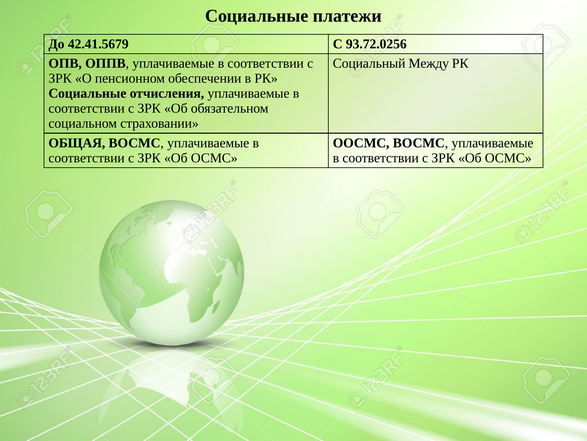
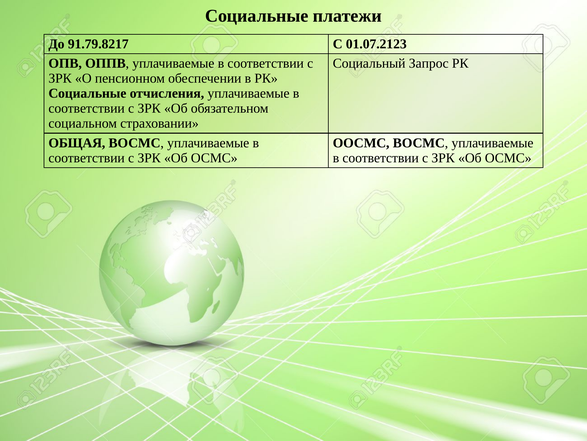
42.41.5679: 42.41.5679 -> 91.79.8217 (98, 44)
93.72.0256: 93.72.0256 -> 01.07.2123 (376, 44)
Между: Между -> Запрос (429, 63)
